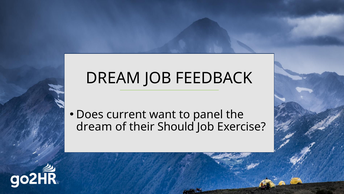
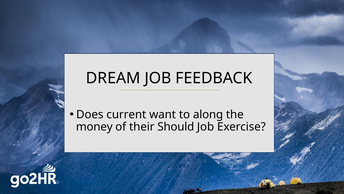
panel: panel -> along (208, 114)
dream: dream -> money (94, 127)
